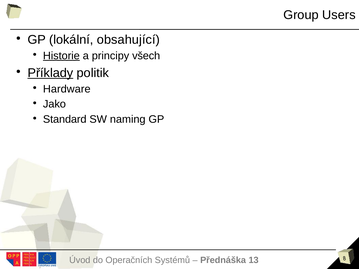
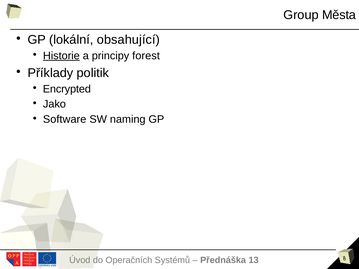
Users: Users -> Města (339, 15)
všech: všech -> forest (146, 56)
Příklady underline: present -> none (50, 73)
Hardware: Hardware -> Encrypted (67, 89)
Standard: Standard -> Software (65, 119)
